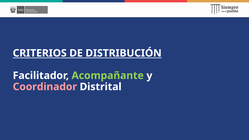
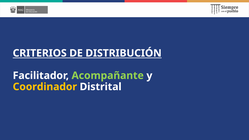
Coordinador colour: pink -> yellow (45, 87)
